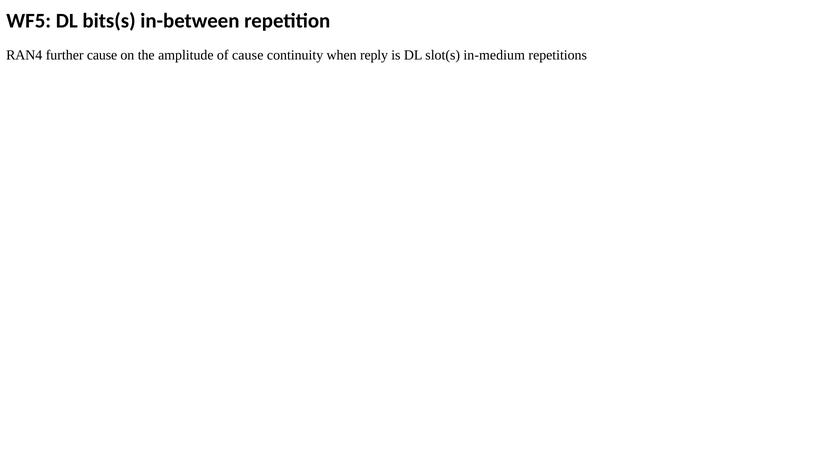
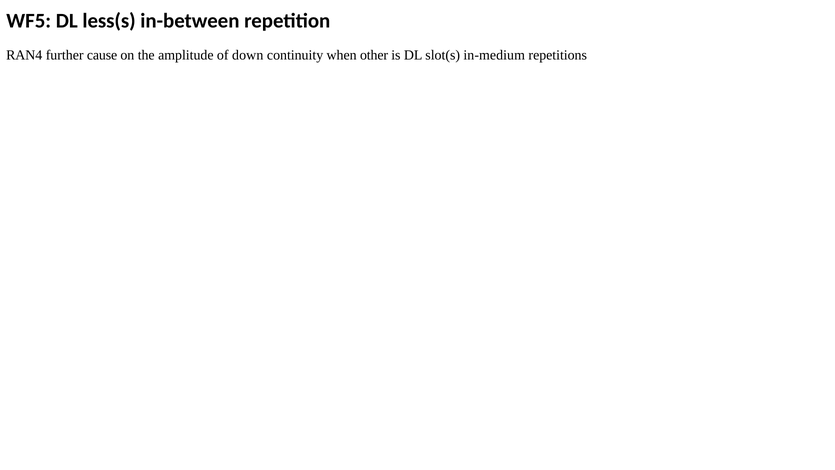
bits(s: bits(s -> less(s (109, 21)
of cause: cause -> down (248, 55)
reply: reply -> other (374, 55)
